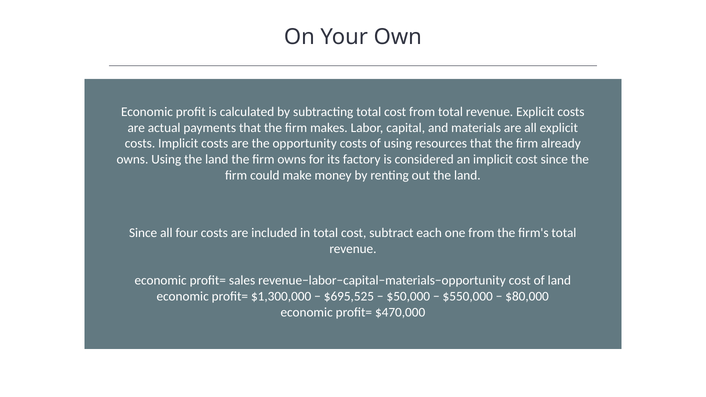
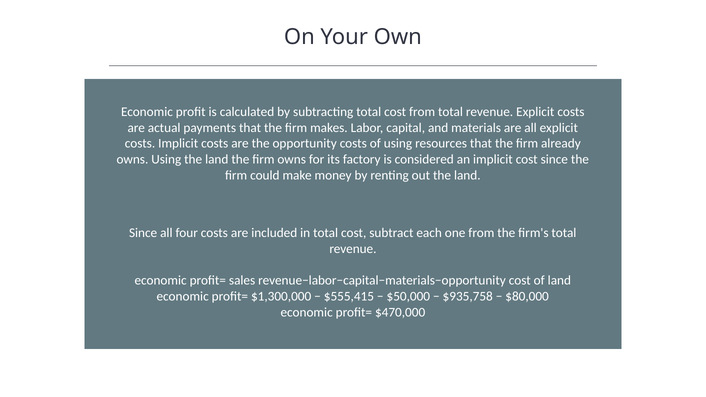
$695,525: $695,525 -> $555,415 (349, 296)
$550,000: $550,000 -> $935,758 (468, 296)
